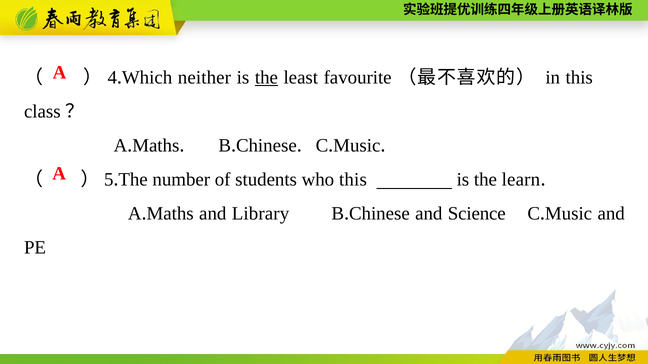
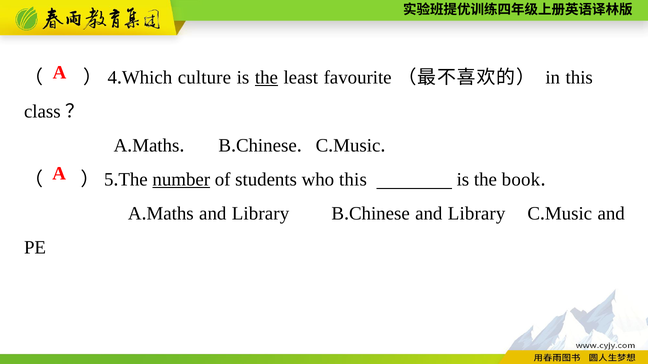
neither: neither -> culture (204, 78)
number underline: none -> present (181, 180)
learn: learn -> book (521, 180)
Science: Science -> Library (477, 214)
